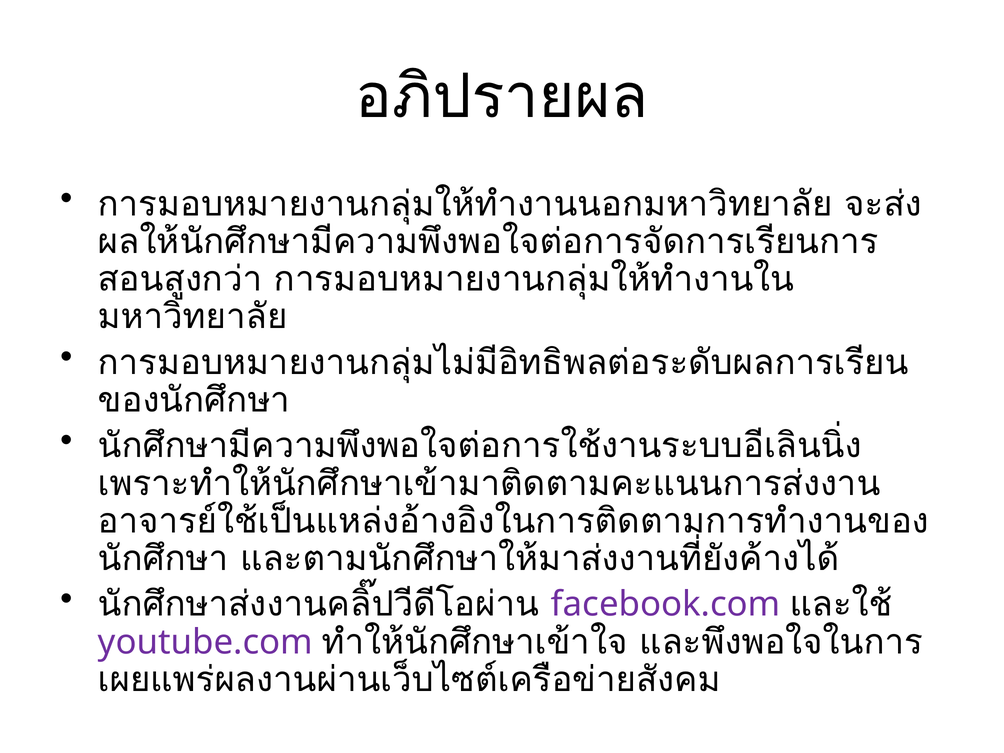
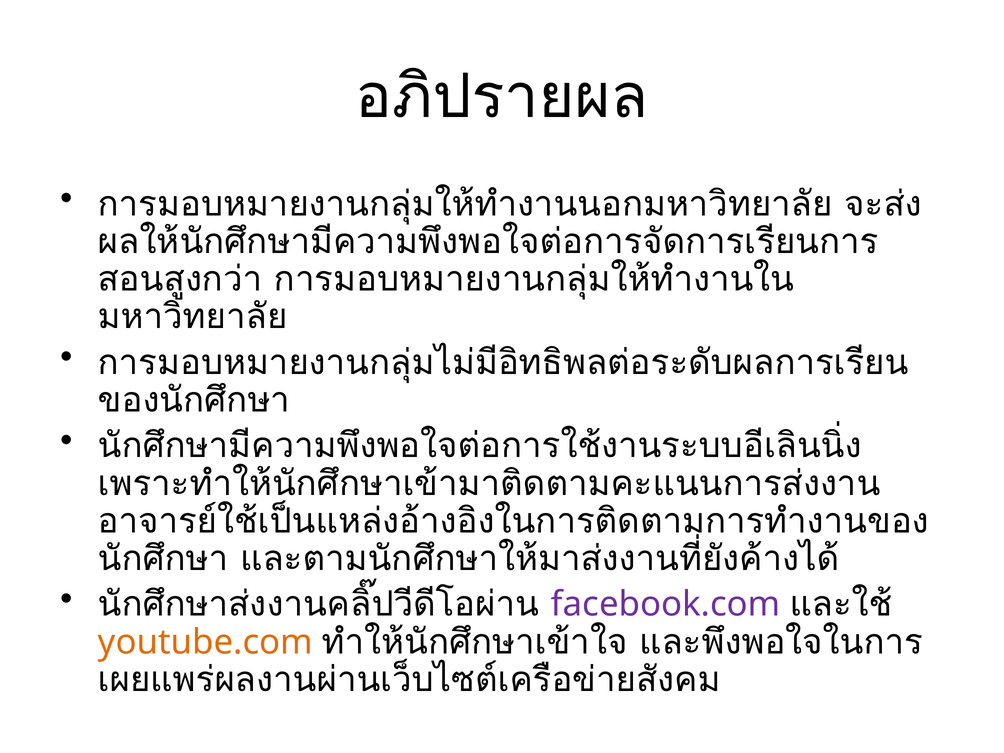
youtube.com colour: purple -> orange (205, 642)
